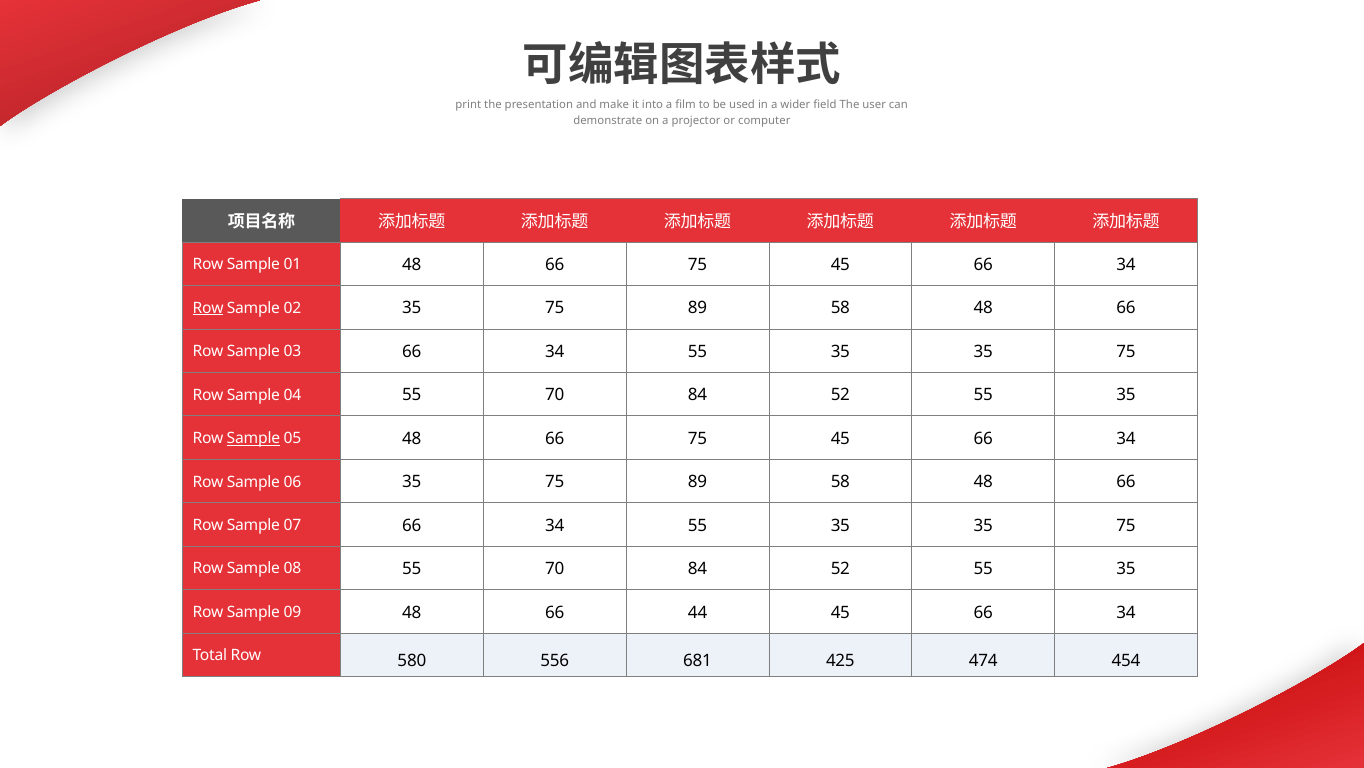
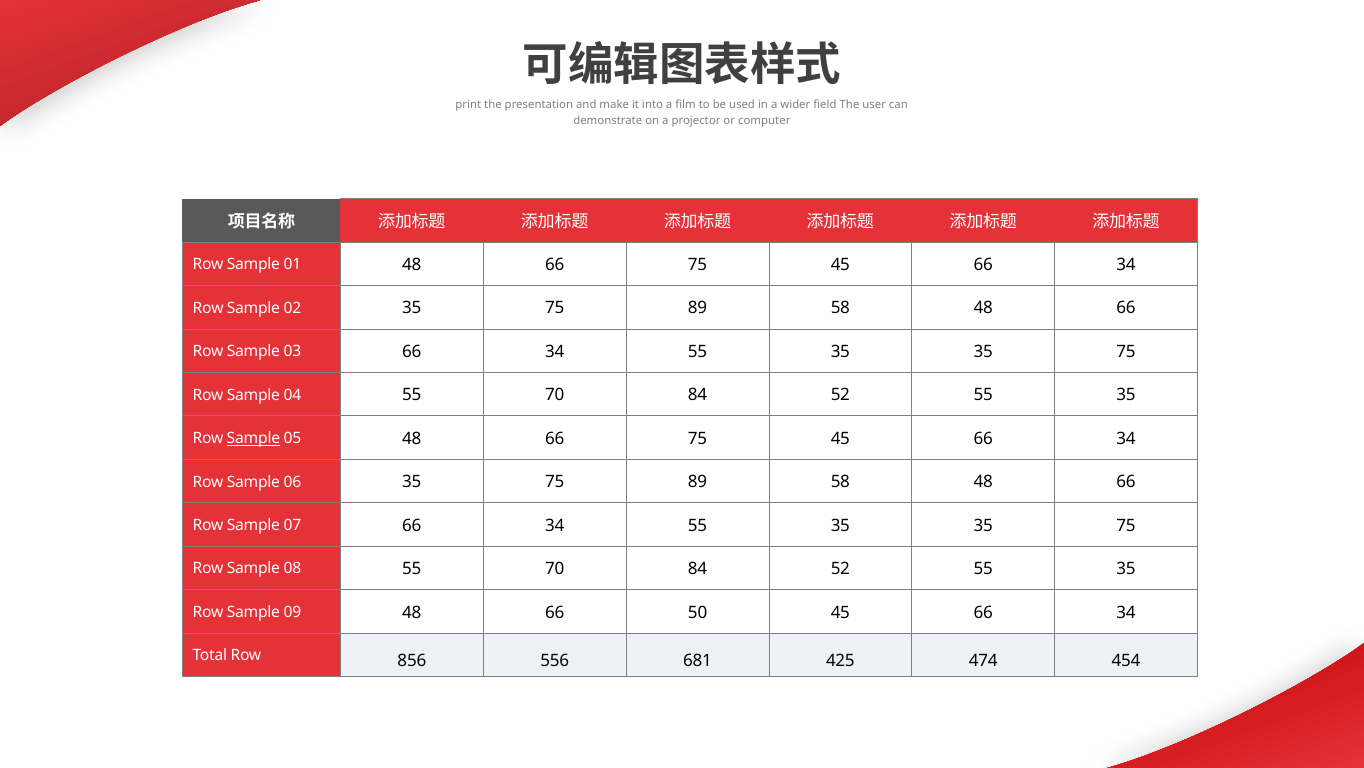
Row underline: present -> none (208, 308)
44: 44 -> 50 (698, 612)
580: 580 -> 856 (412, 660)
